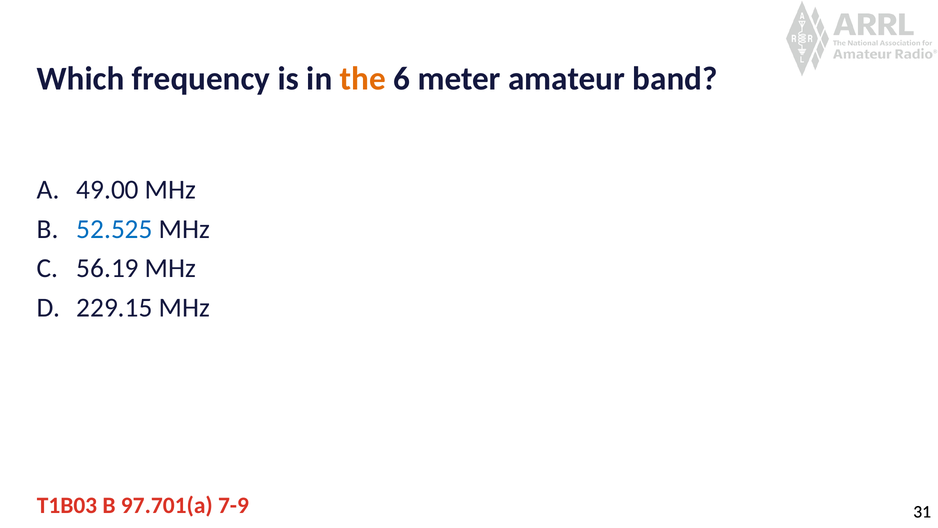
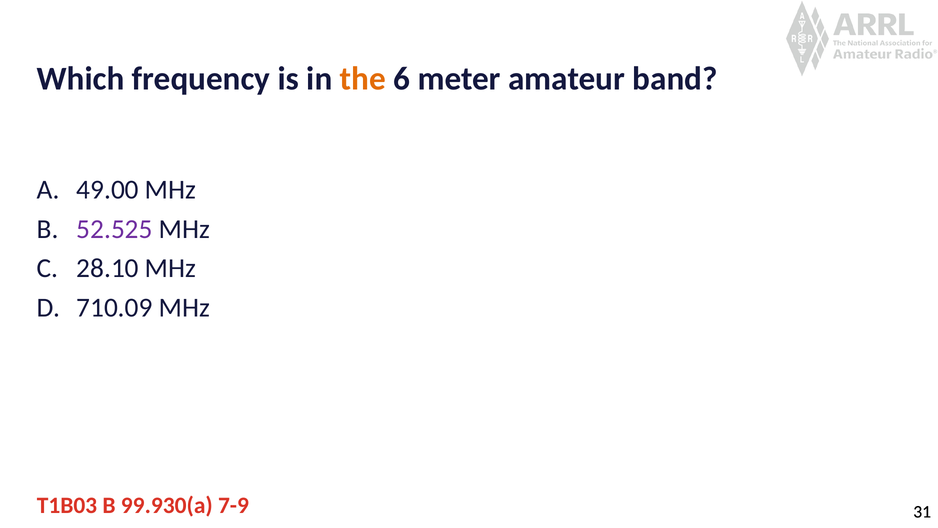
52.525 colour: blue -> purple (115, 229)
56.19: 56.19 -> 28.10 (108, 268)
229.15: 229.15 -> 710.09 (115, 307)
97.701(a: 97.701(a -> 99.930(a (167, 505)
